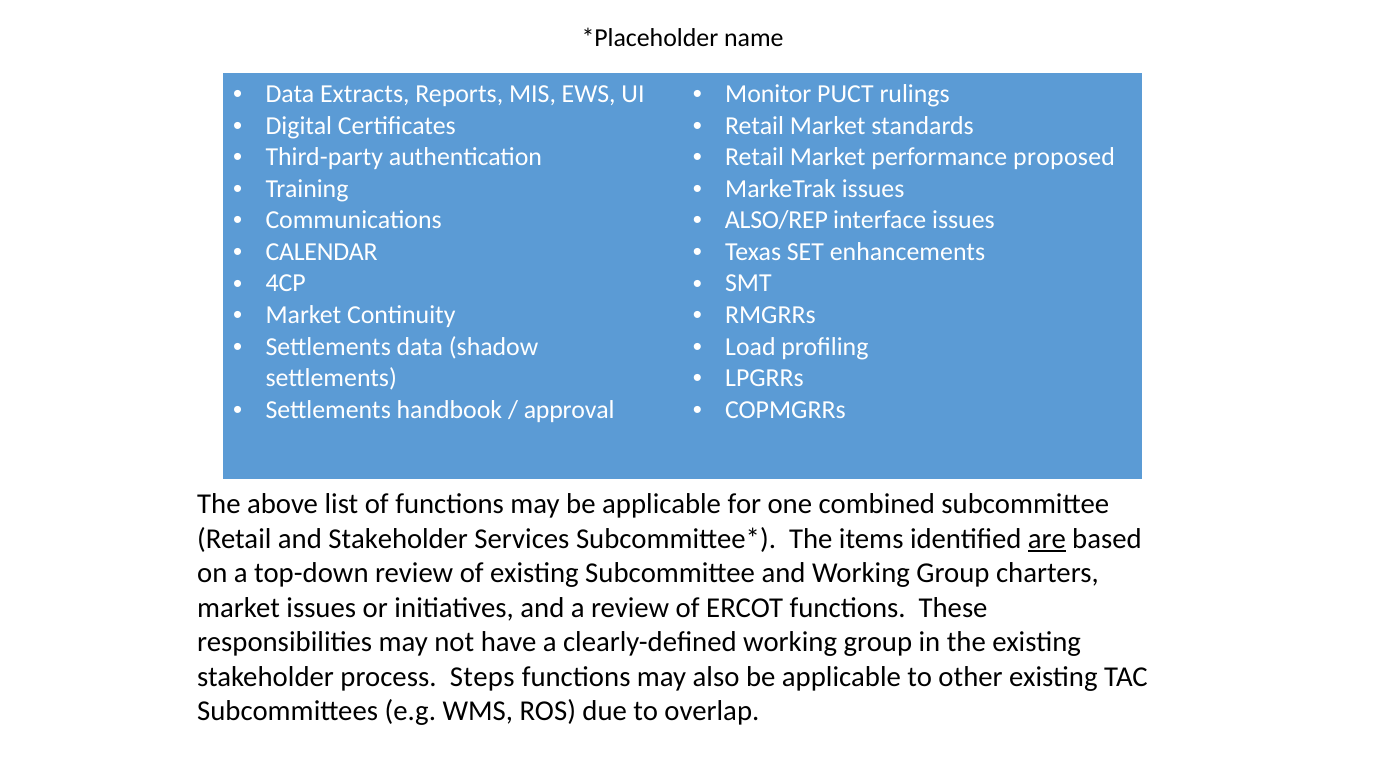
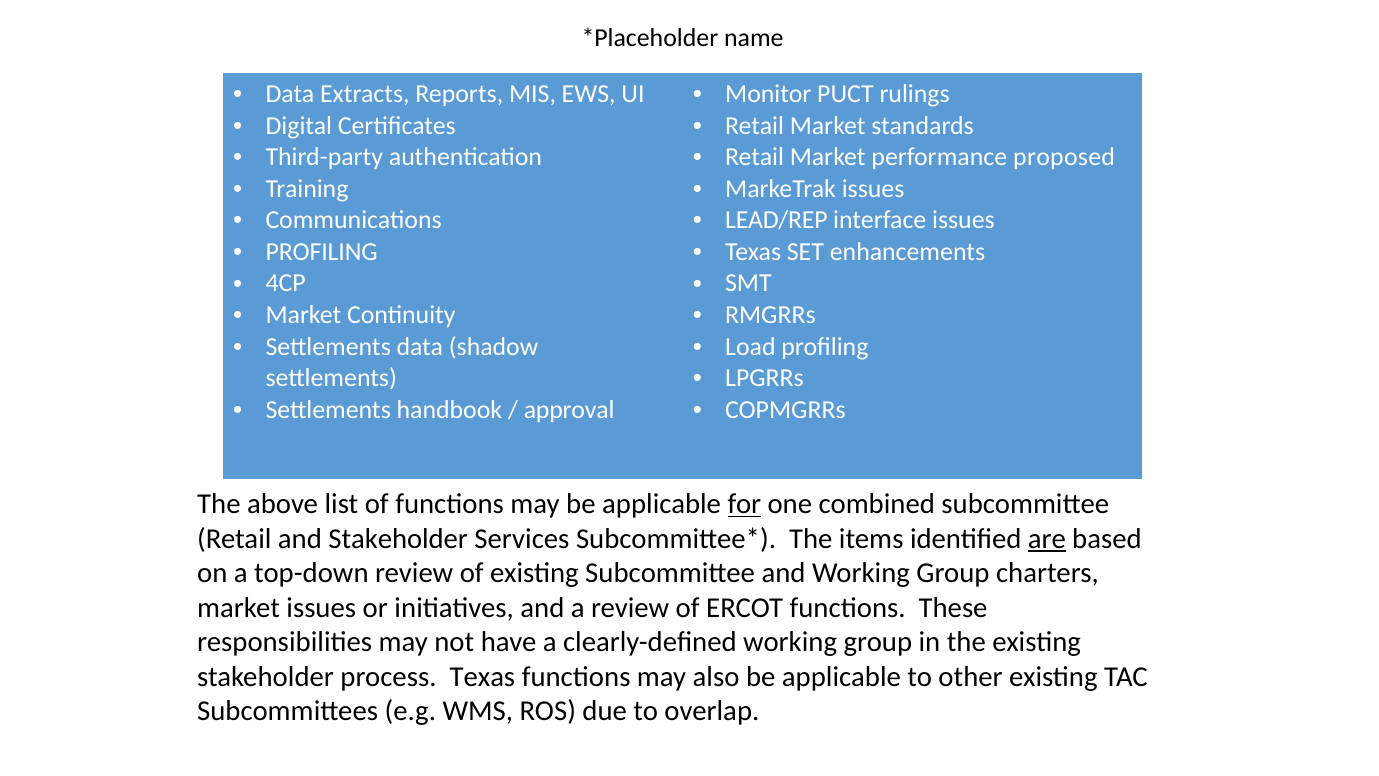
ALSO/REP: ALSO/REP -> LEAD/REP (776, 220)
CALENDAR: CALENDAR -> PROFILING (322, 252)
for underline: none -> present (744, 504)
process Steps: Steps -> Texas (482, 676)
